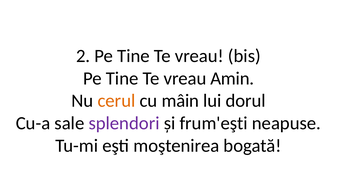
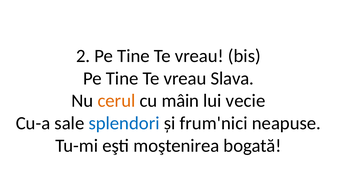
Amin: Amin -> Slava (232, 79)
dorul: dorul -> vecie (246, 101)
splendori colour: purple -> blue (124, 124)
frum'eşti: frum'eşti -> frum'nici (214, 124)
